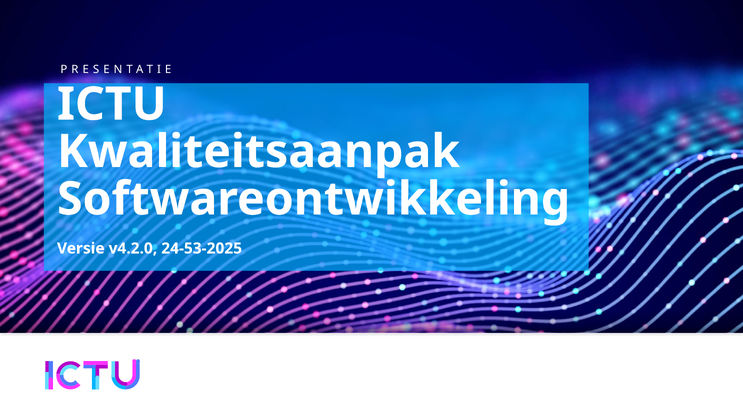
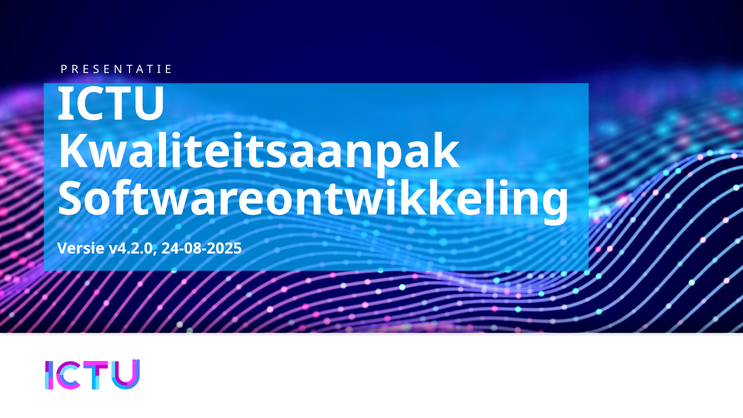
24-53-2025: 24-53-2025 -> 24-08-2025 (202, 248)
